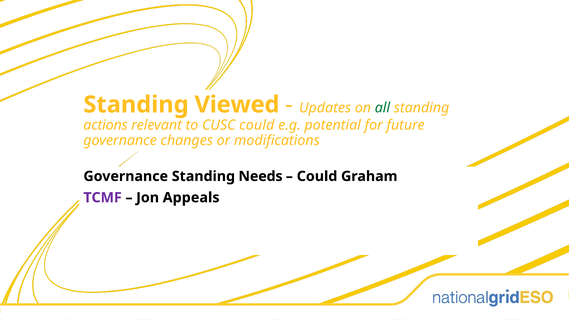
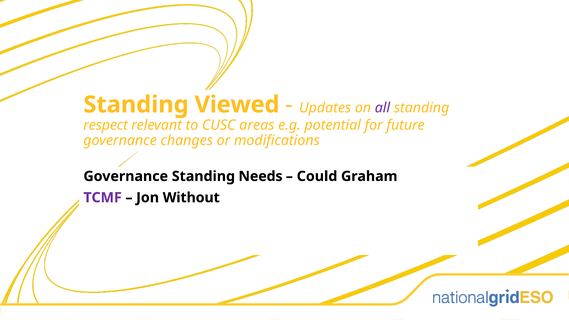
all colour: green -> purple (382, 108)
actions: actions -> respect (106, 125)
CUSC could: could -> areas (257, 125)
Appeals: Appeals -> Without (191, 198)
